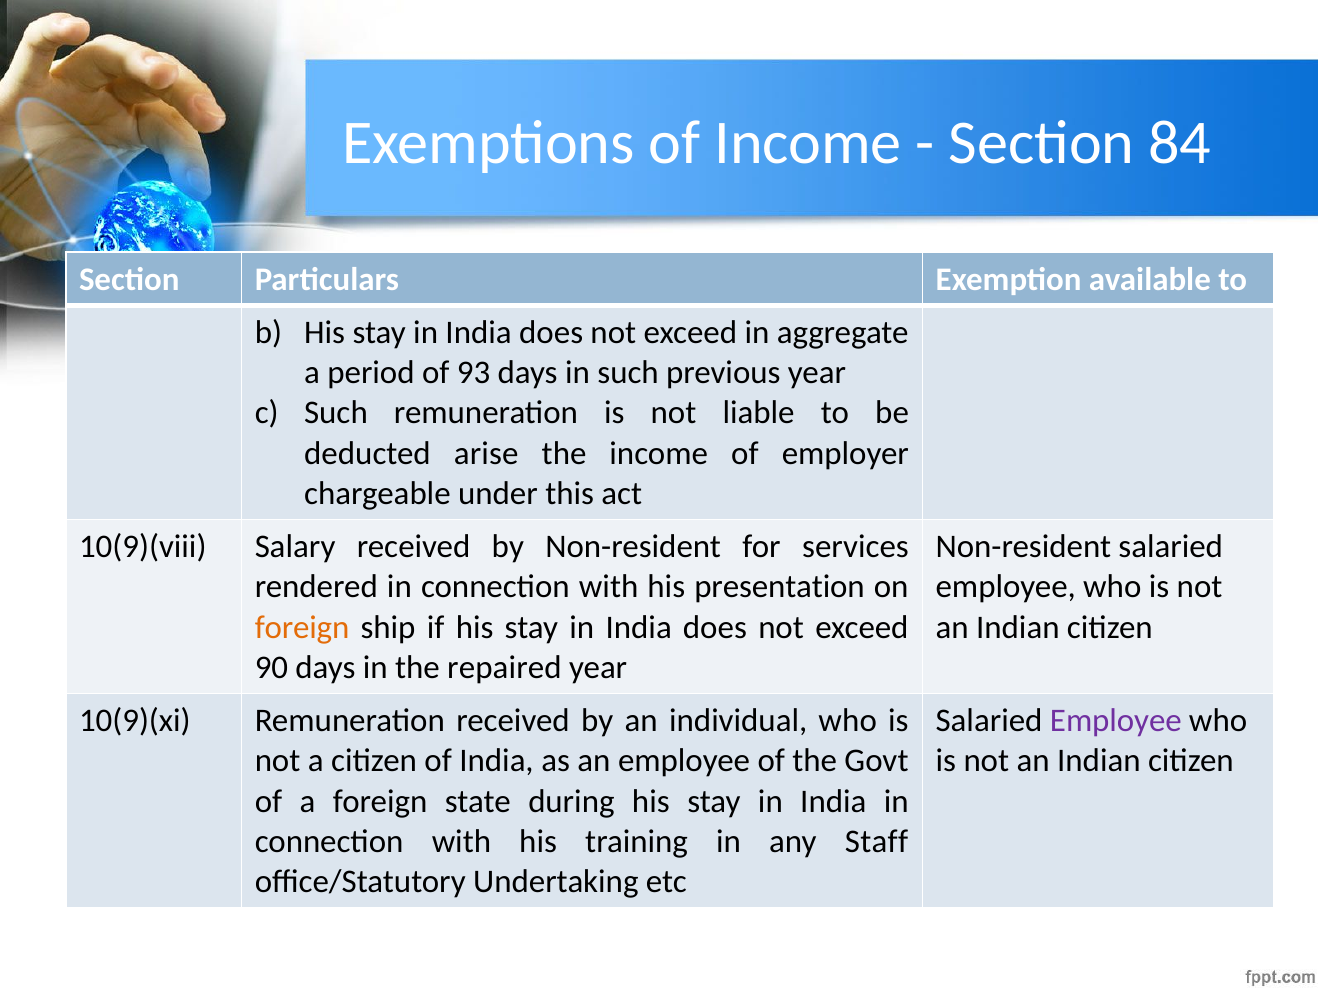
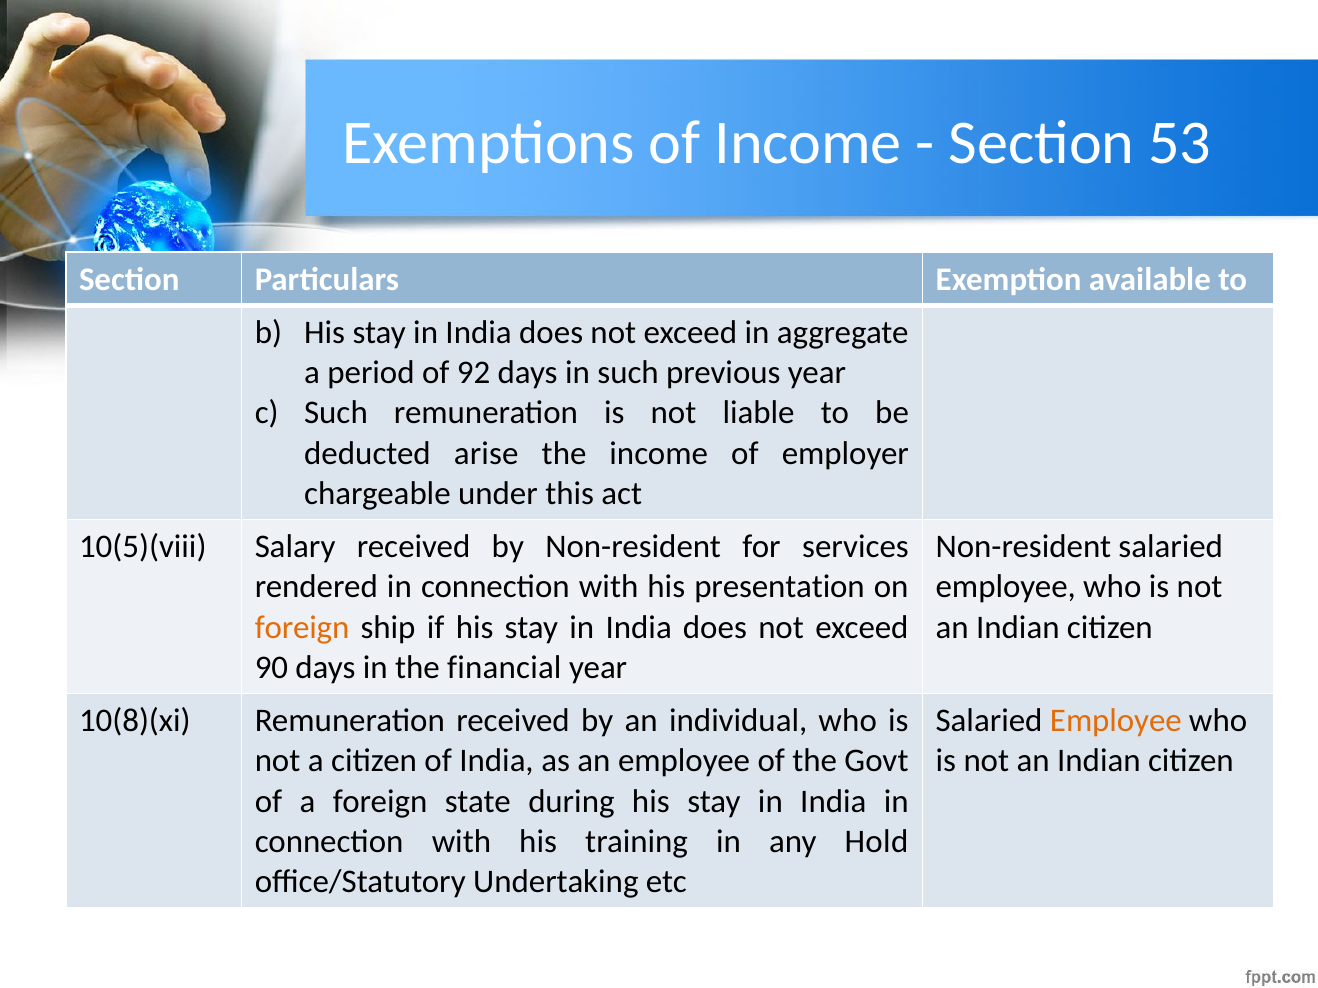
84: 84 -> 53 (1180, 143)
93: 93 -> 92 (474, 373)
10(9)(viii: 10(9)(viii -> 10(5)(viii (143, 547)
repaired: repaired -> financial (504, 668)
10(9)(xi: 10(9)(xi -> 10(8)(xi (135, 721)
Employee colour: purple -> orange (1116, 721)
Staff: Staff -> Hold (876, 842)
